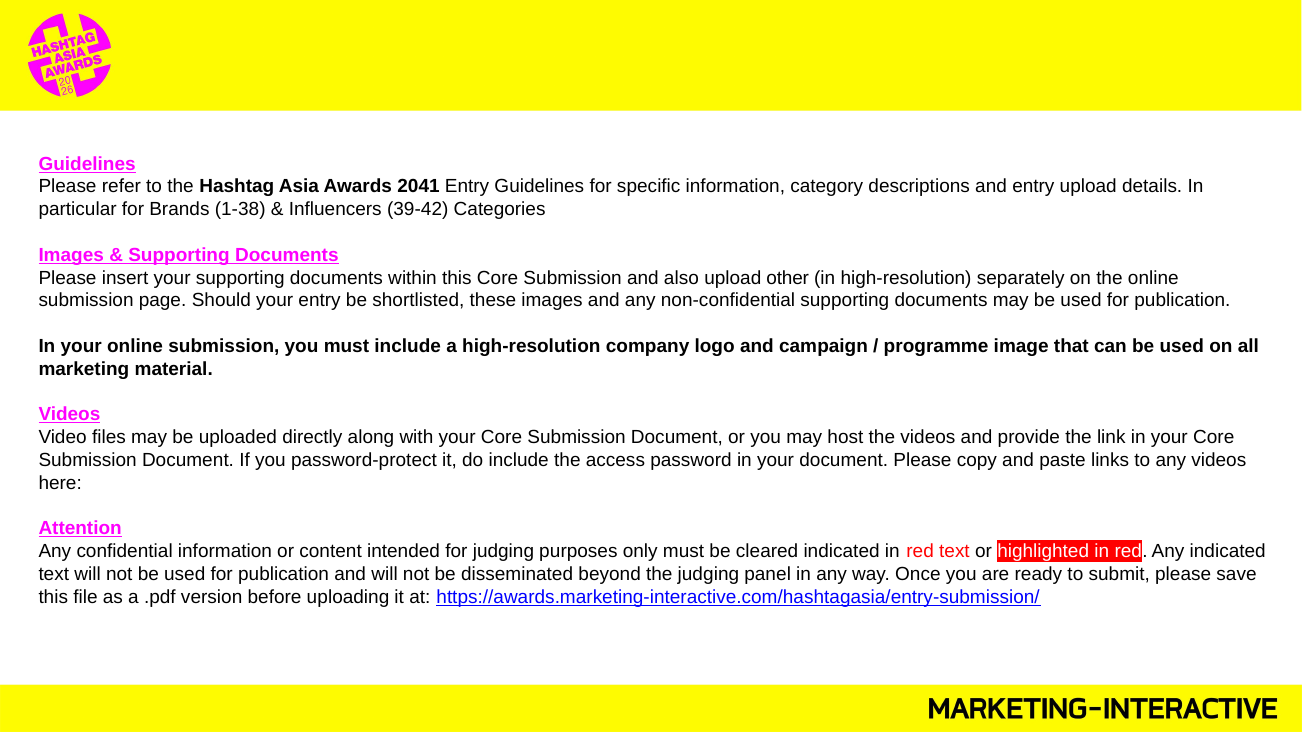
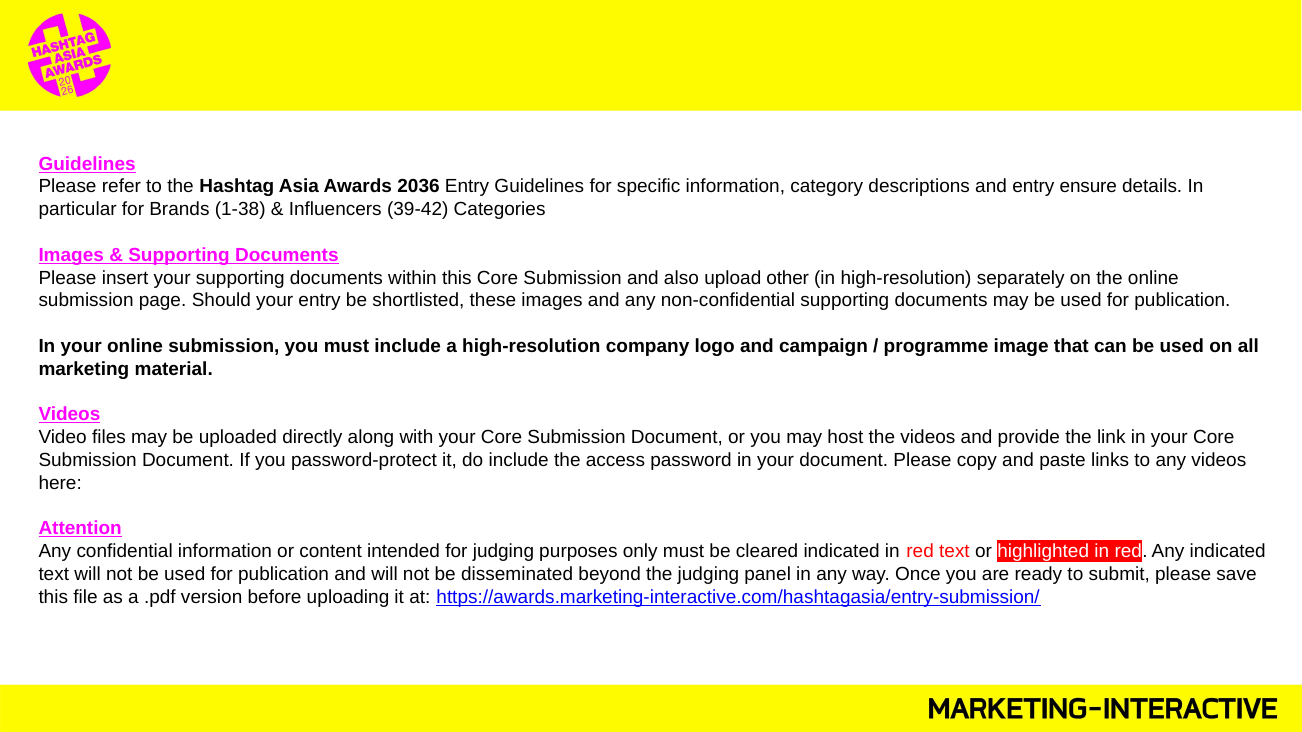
2041: 2041 -> 2036 (419, 187)
entry upload: upload -> ensure (1088, 187)
